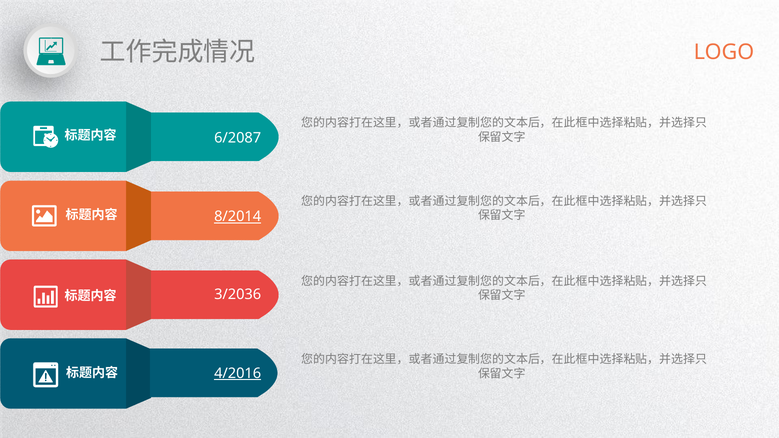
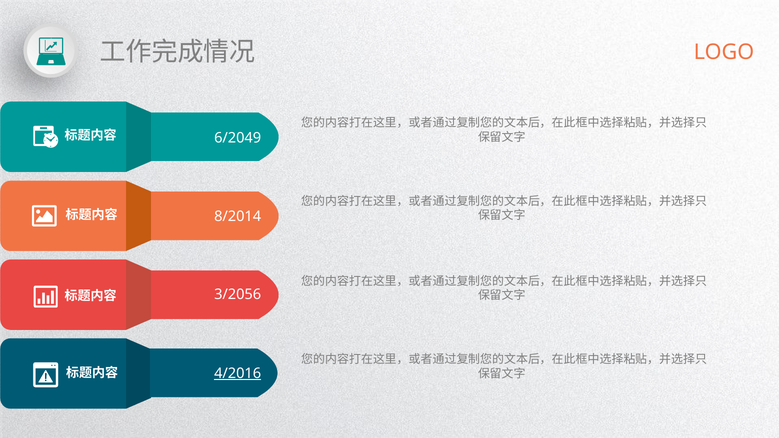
6/2087: 6/2087 -> 6/2049 (238, 138)
8/2014 underline: present -> none (238, 217)
3/2036: 3/2036 -> 3/2056 (238, 295)
